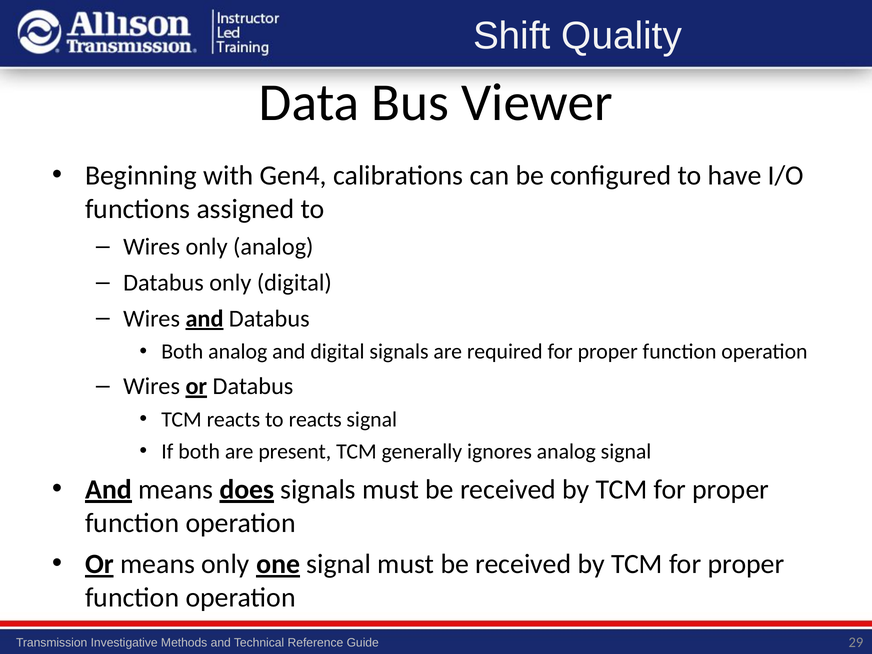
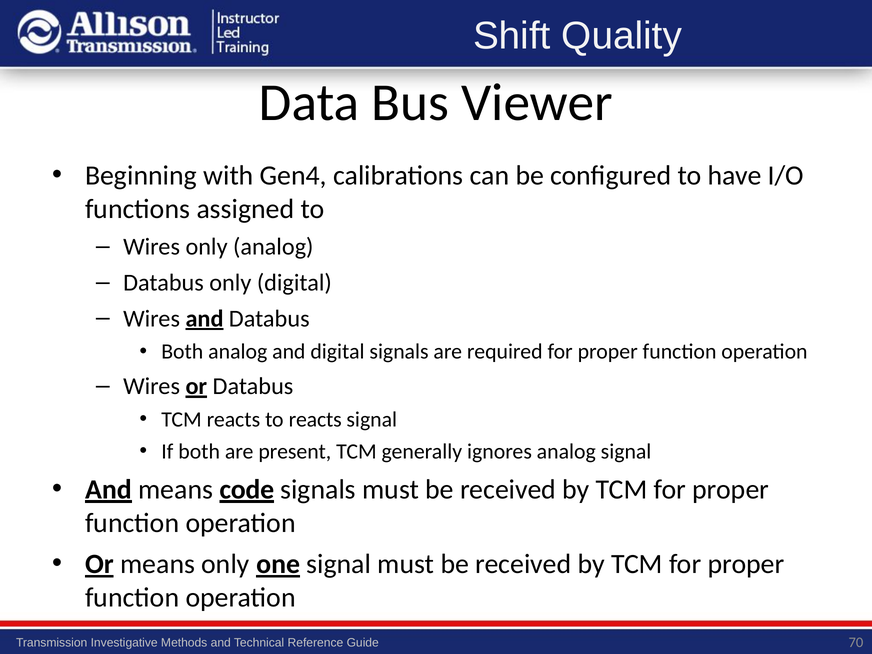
does: does -> code (247, 490)
29: 29 -> 70 (856, 643)
